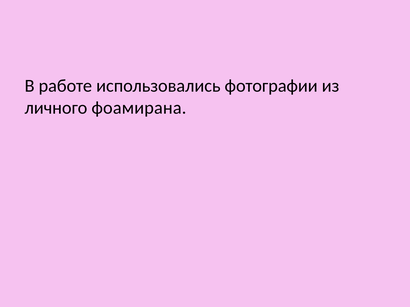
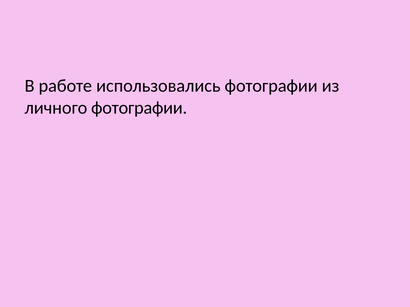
личного фоамирана: фоамирана -> фотографии (139, 108)
